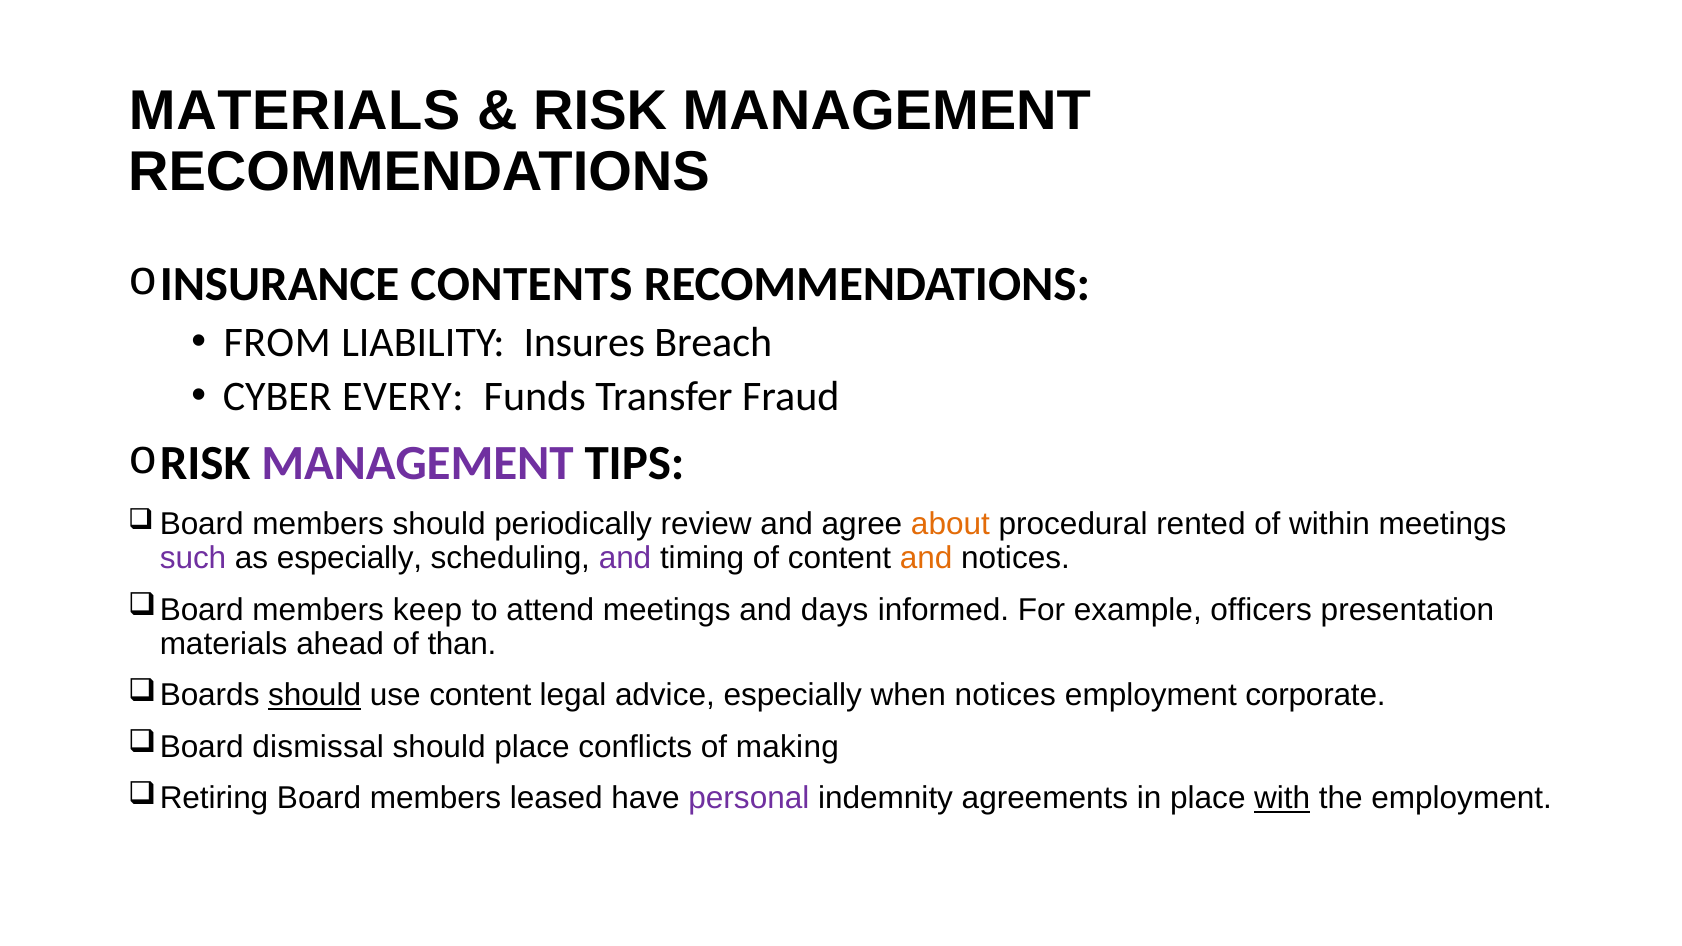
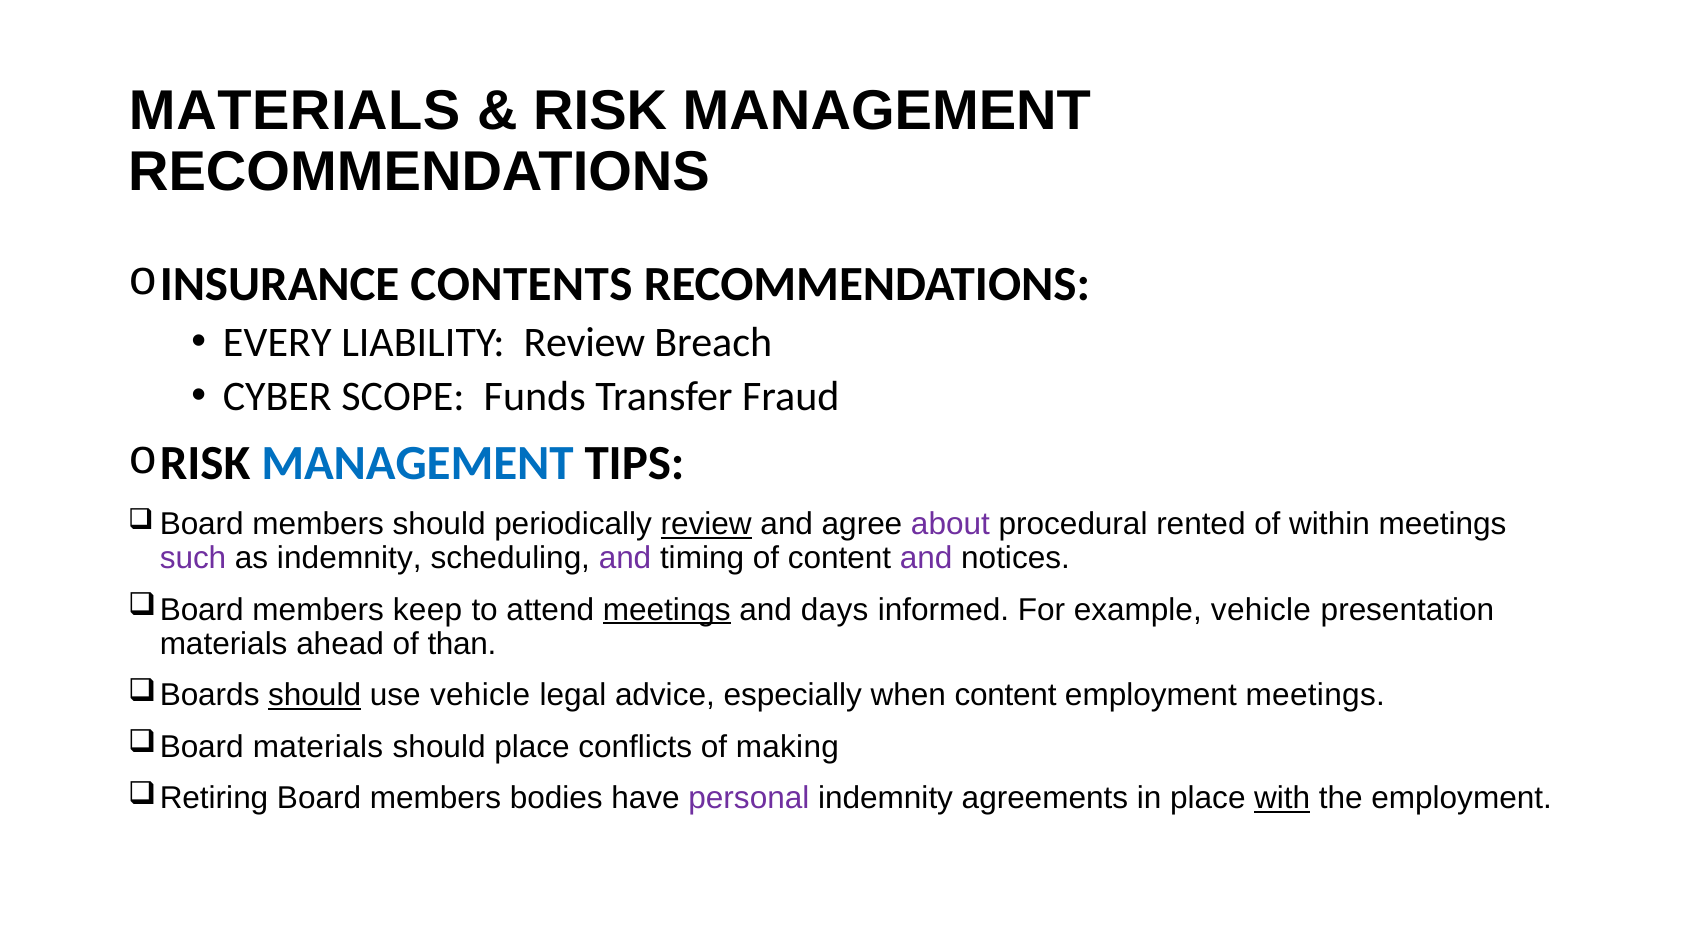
FROM: FROM -> EVERY (277, 342)
LIABILITY Insures: Insures -> Review (584, 342)
EVERY: EVERY -> SCOPE (403, 396)
MANAGEMENT colour: purple -> blue (417, 463)
review underline: none -> present (706, 524)
about colour: orange -> purple (950, 524)
as especially: especially -> indemnity (349, 558)
and colour: orange -> purple (926, 558)
meetings underline: none -> present (667, 610)
example officers: officers -> vehicle (1261, 610)
use content: content -> vehicle (480, 695)
when notices: notices -> content (1006, 695)
employment corporate: corporate -> meetings (1315, 695)
dismissal: dismissal -> materials (318, 747)
leased: leased -> bodies (556, 799)
